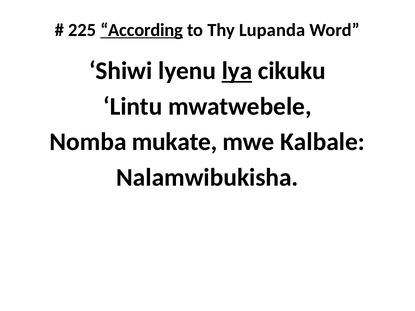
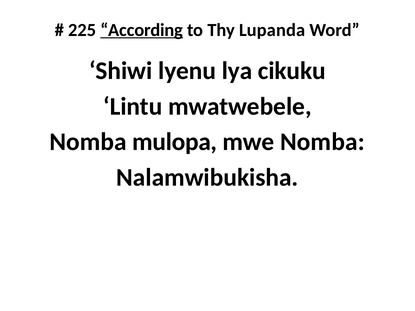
lya underline: present -> none (237, 71)
mukate: mukate -> mulopa (175, 142)
mwe Kalbale: Kalbale -> Nomba (322, 142)
